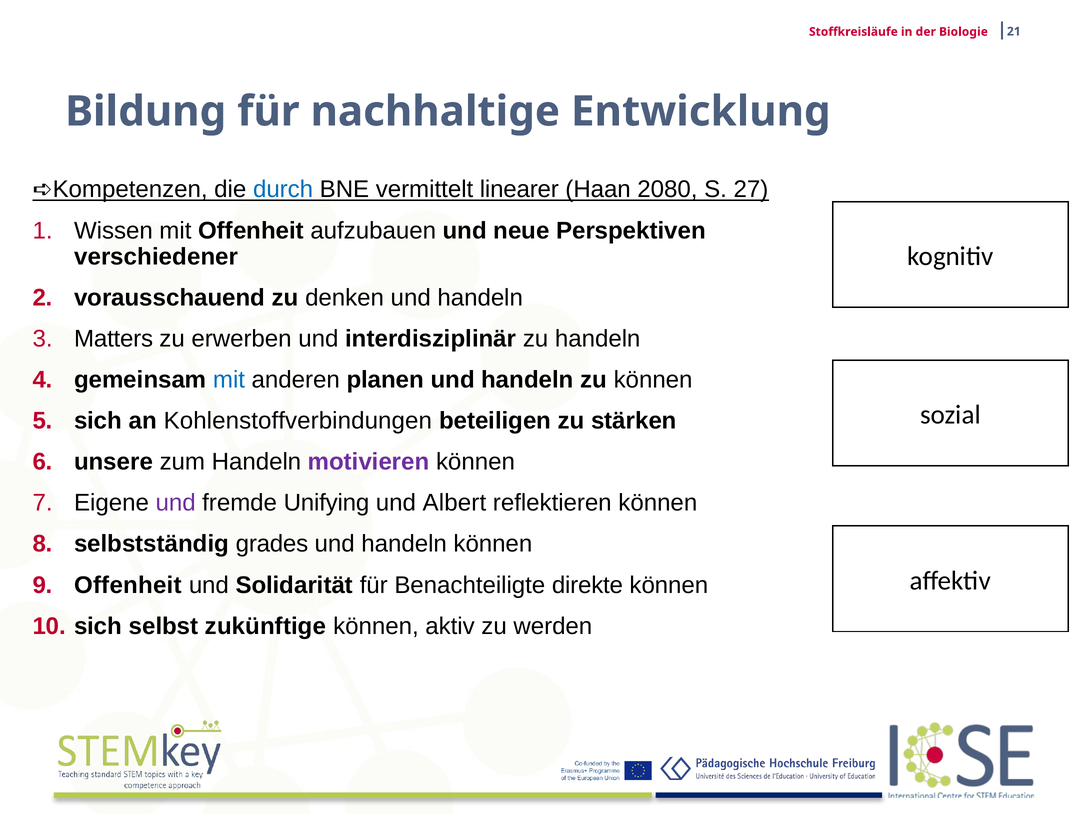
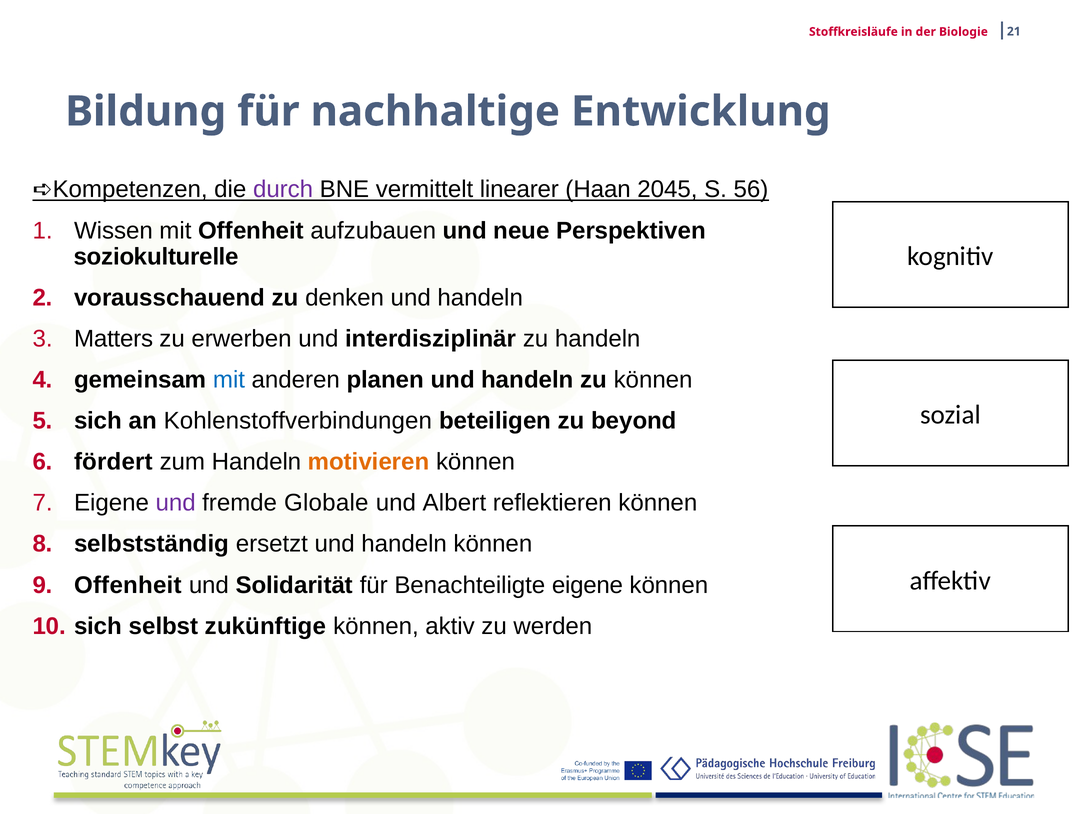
durch colour: blue -> purple (283, 189)
2080: 2080 -> 2045 (667, 189)
27: 27 -> 56 (751, 189)
verschiedener: verschiedener -> soziokulturelle (156, 257)
stärken: stärken -> beyond (634, 421)
unsere: unsere -> fördert (113, 462)
motivieren colour: purple -> orange (369, 462)
Unifying: Unifying -> Globale (326, 503)
grades: grades -> ersetzt (272, 544)
Benachteiligte direkte: direkte -> eigene (587, 585)
